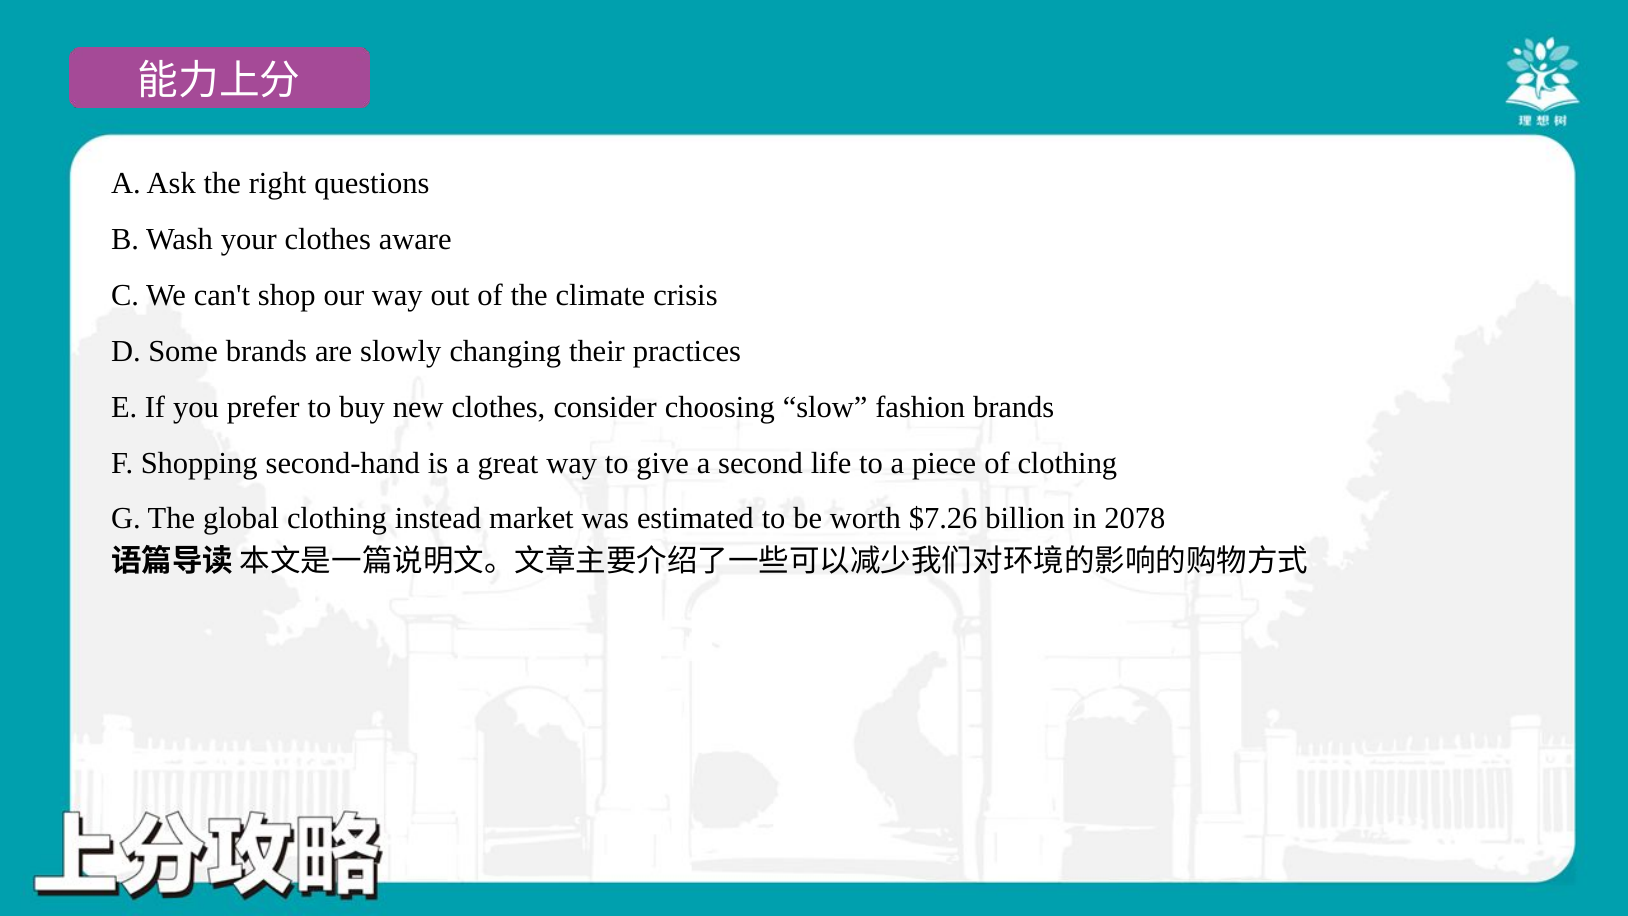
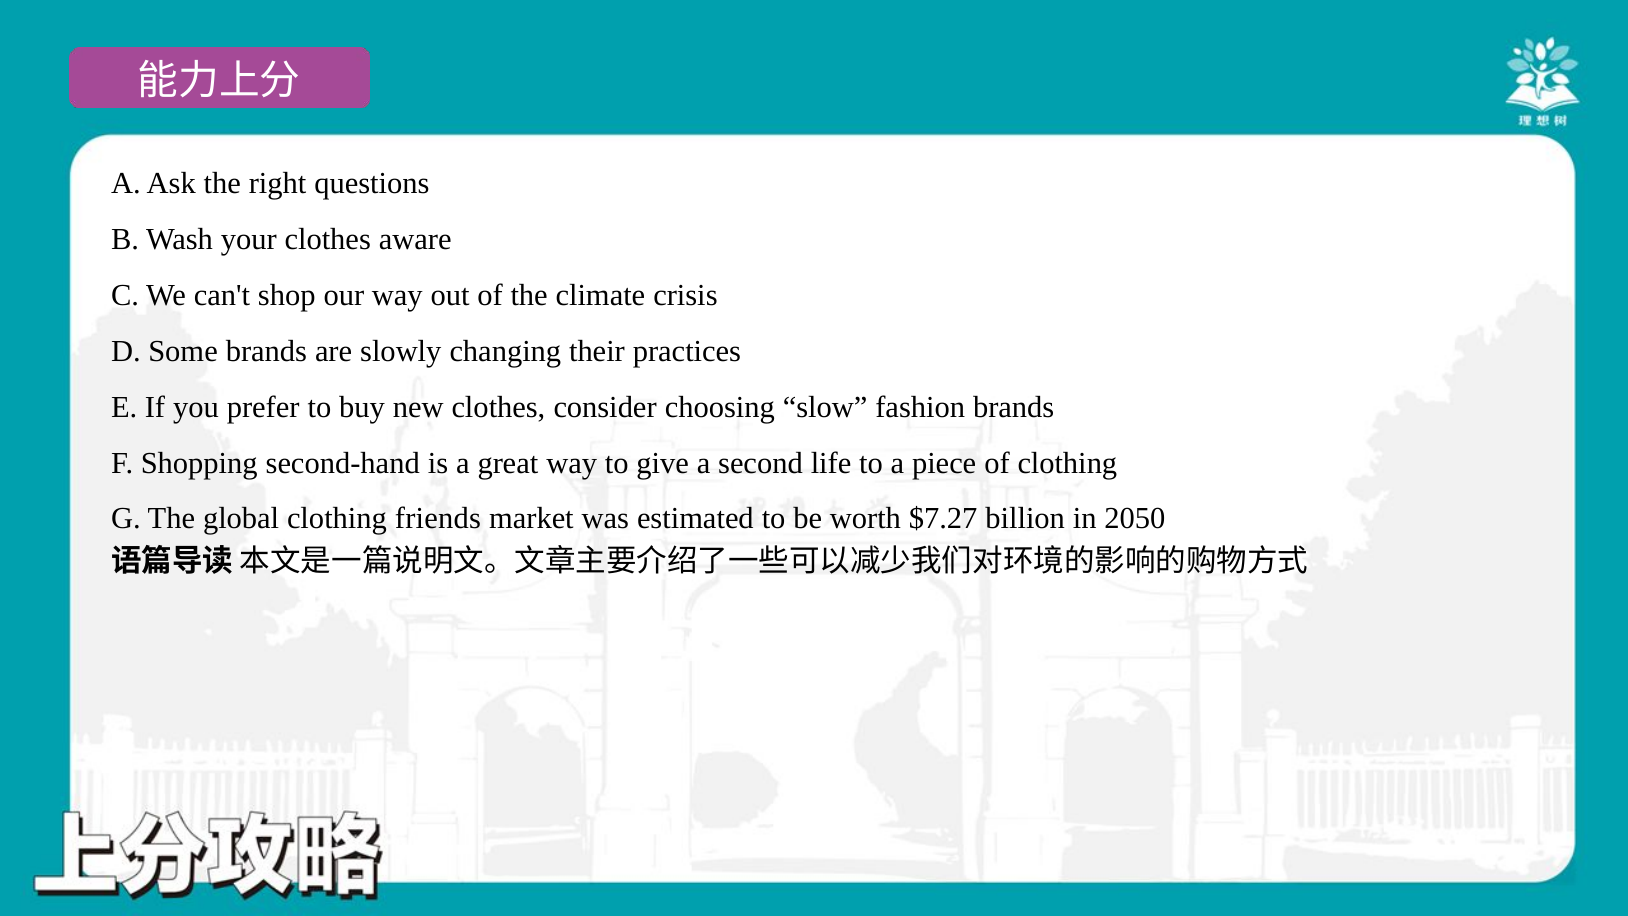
instead: instead -> friends (438, 518)
$7.26: $7.26 -> $7.27 (943, 518)
2078: 2078 -> 2050 (1135, 518)
